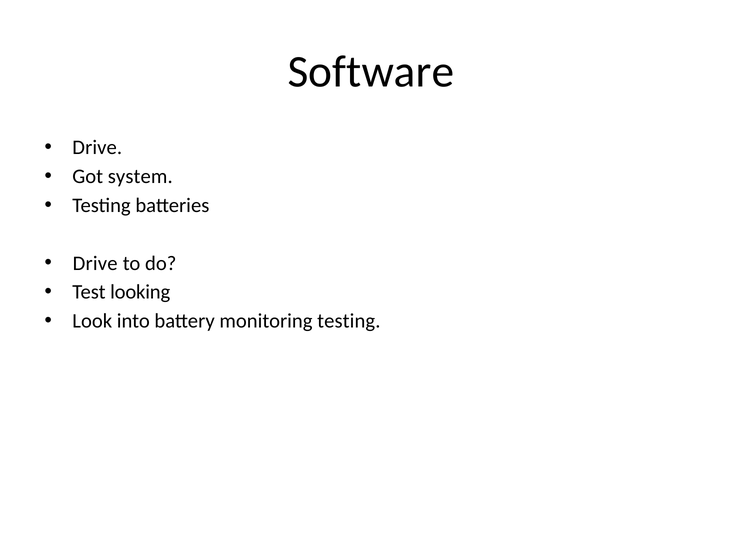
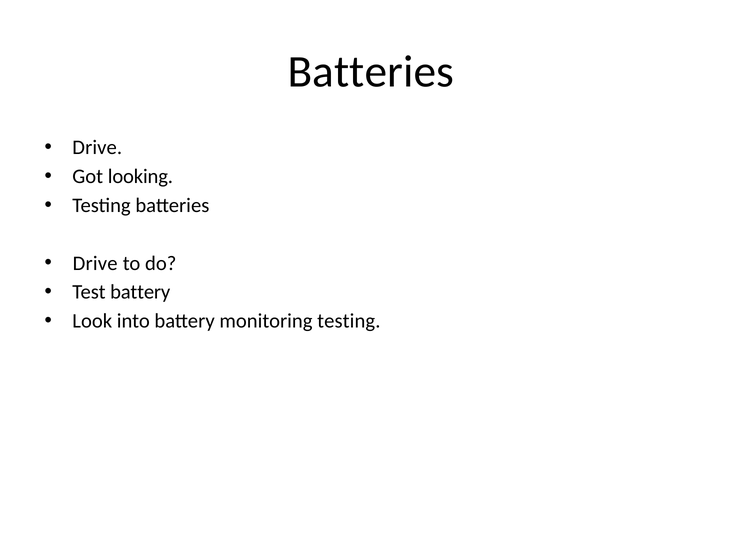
Software: Software -> Batteries (371, 72)
system: system -> looking (140, 176)
Test looking: looking -> battery (140, 292)
